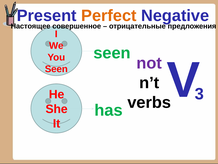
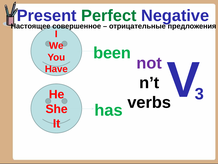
Perfect colour: orange -> green (109, 16)
seen: seen -> been (112, 53)
Seen: Seen -> Have (56, 69)
